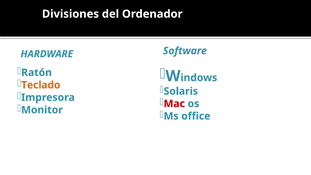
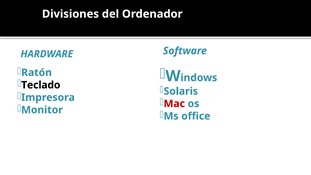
Teclado colour: orange -> black (41, 85)
